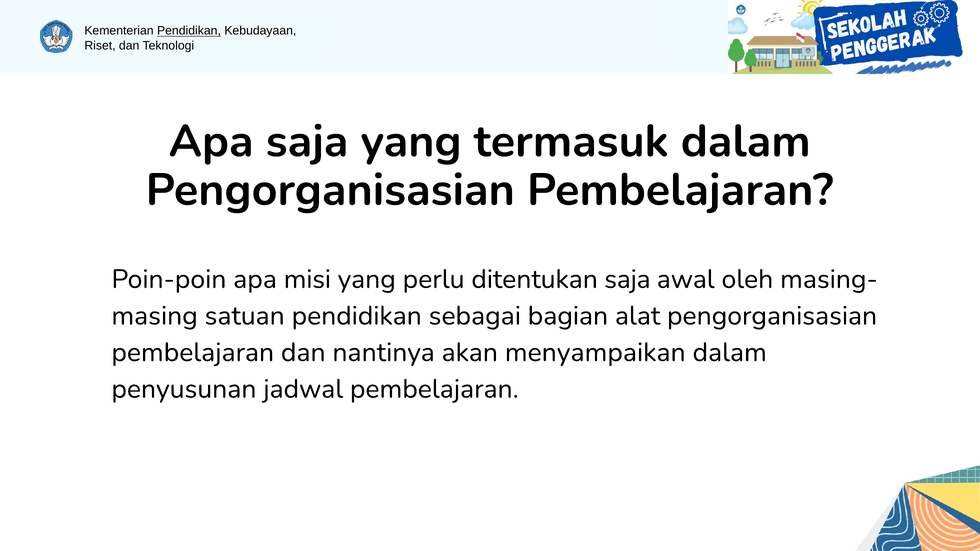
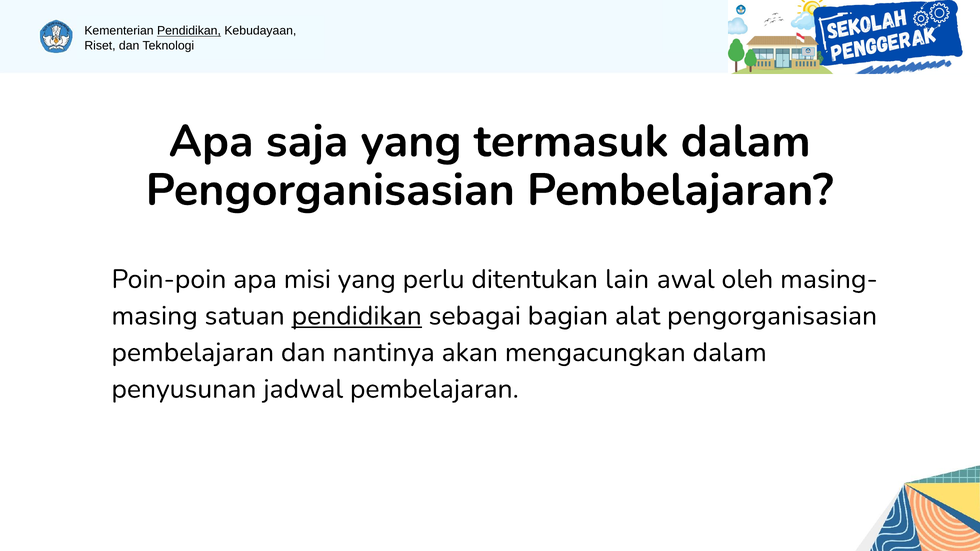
ditentukan saja: saja -> lain (627, 279)
pendidikan underline: none -> present (357, 316)
menyampaikan: menyampaikan -> mengacungkan (595, 352)
